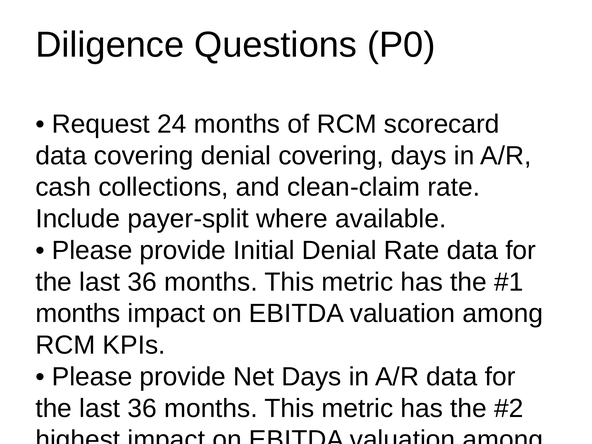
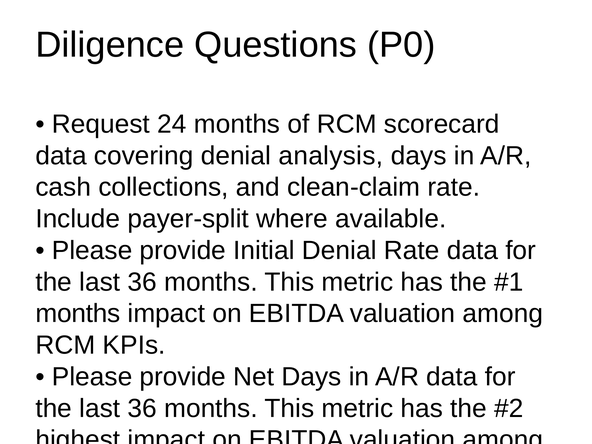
denial covering: covering -> analysis (331, 156)
